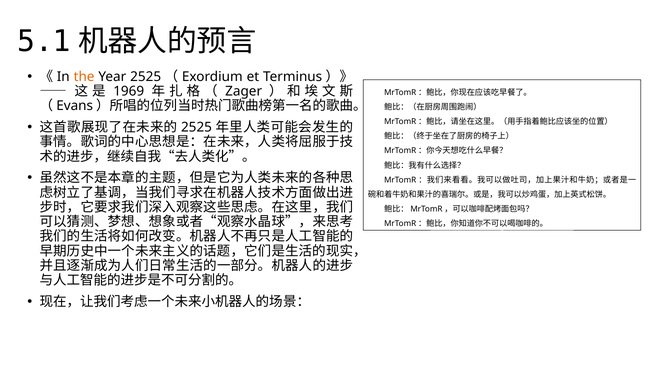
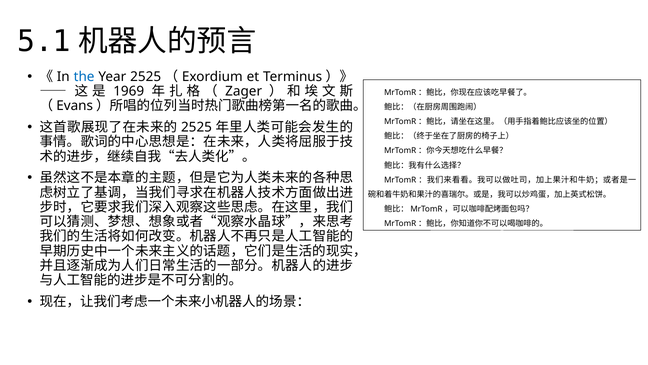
the colour: orange -> blue (84, 77)
